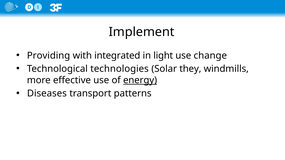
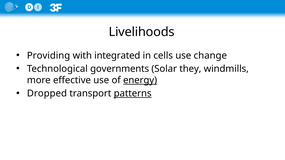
Implement: Implement -> Livelihoods (142, 32)
light: light -> cells (163, 56)
technologies: technologies -> governments (120, 69)
Diseases: Diseases -> Dropped (47, 94)
patterns underline: none -> present (133, 94)
